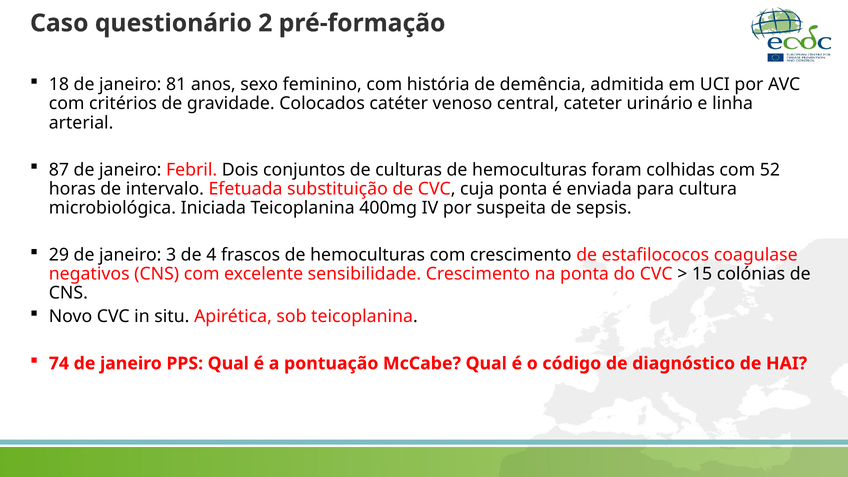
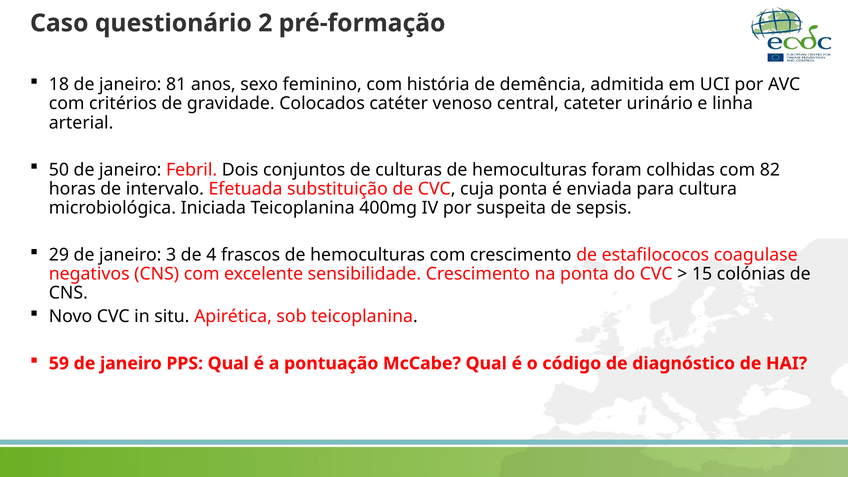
87: 87 -> 50 (59, 170)
52: 52 -> 82 (770, 170)
74: 74 -> 59 (59, 363)
